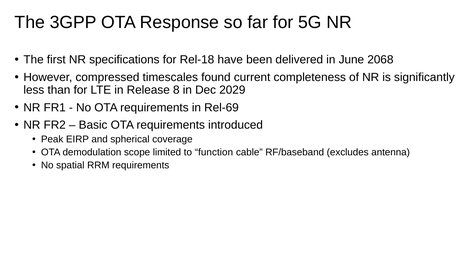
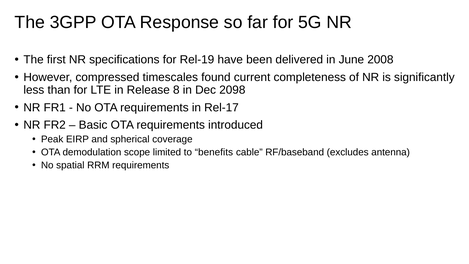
Rel-18: Rel-18 -> Rel-19 (197, 60)
2068: 2068 -> 2008 (380, 60)
2029: 2029 -> 2098 (232, 90)
Rel-69: Rel-69 -> Rel-17 (221, 107)
function: function -> benefits (214, 152)
